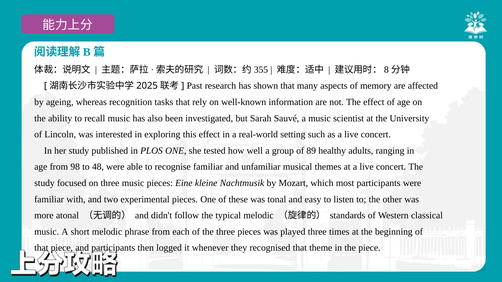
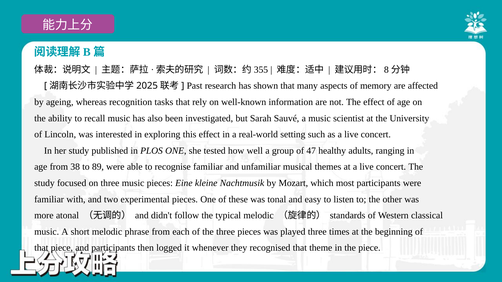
89: 89 -> 47 (311, 151)
98: 98 -> 38 (75, 167)
48: 48 -> 89 (98, 167)
